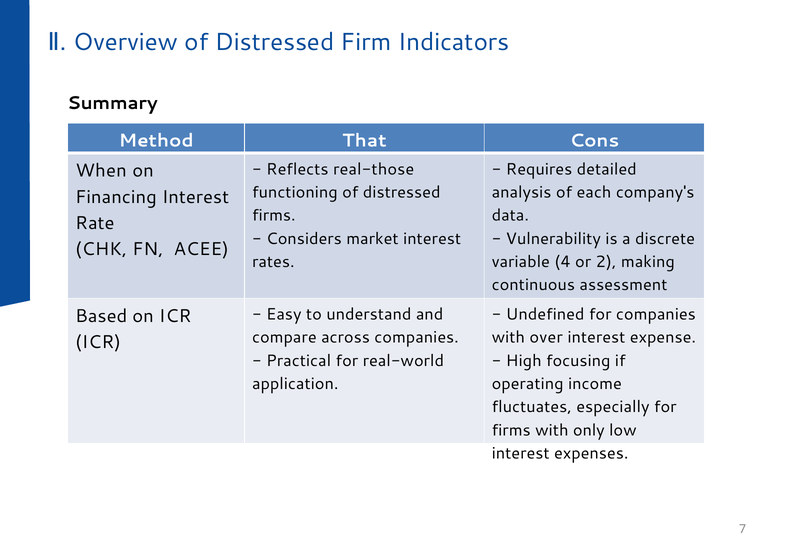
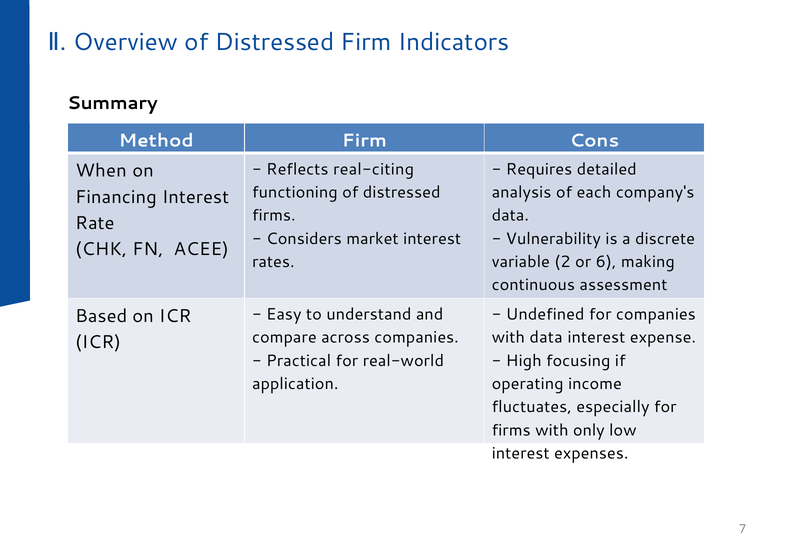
Method That: That -> Firm (364, 141)
real-those: real-those -> real-citing (374, 169)
4: 4 -> 2 (562, 262)
2: 2 -> 6 (606, 262)
with over: over -> data (546, 337)
